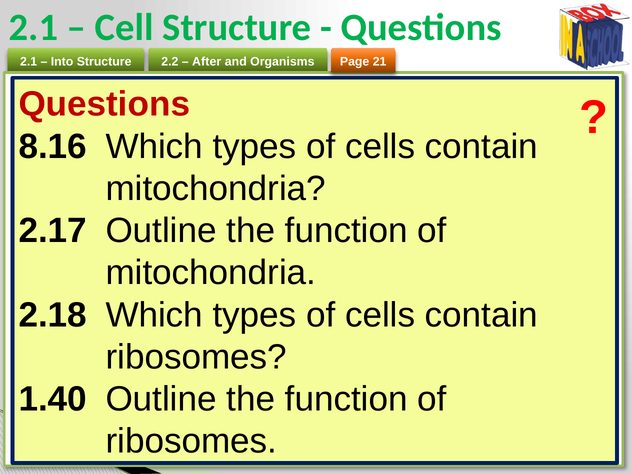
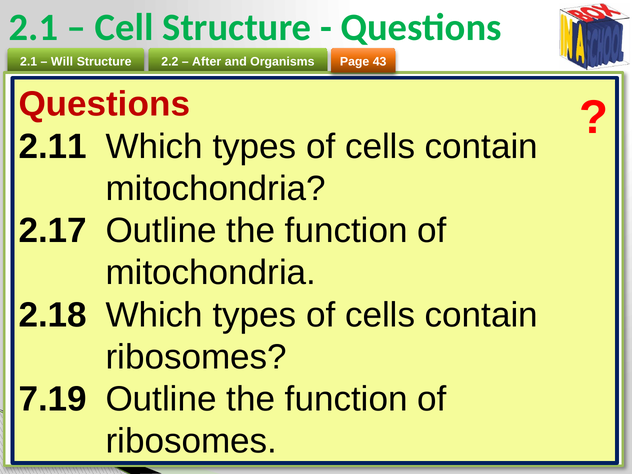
Into: Into -> Will (62, 62)
21: 21 -> 43 (380, 62)
8.16: 8.16 -> 2.11 (53, 146)
1.40: 1.40 -> 7.19 (53, 399)
